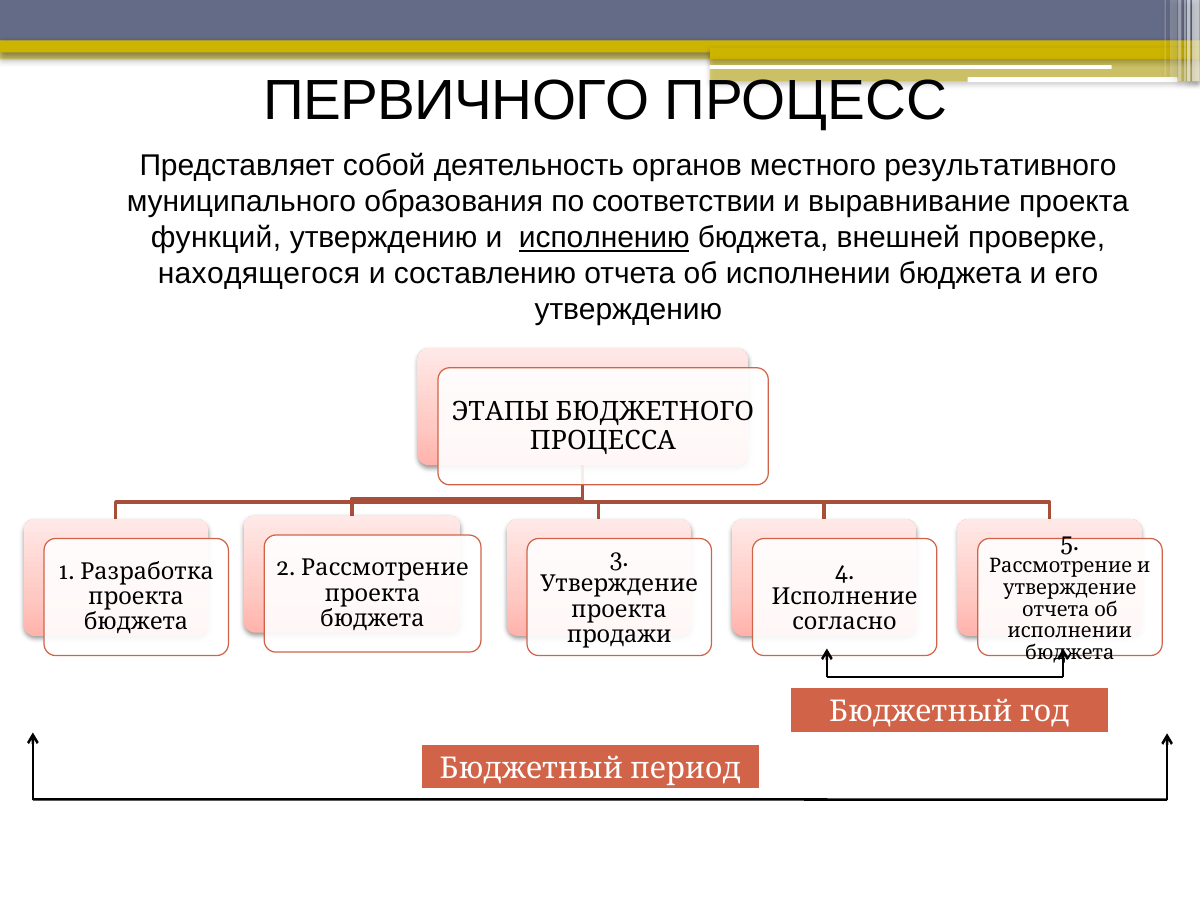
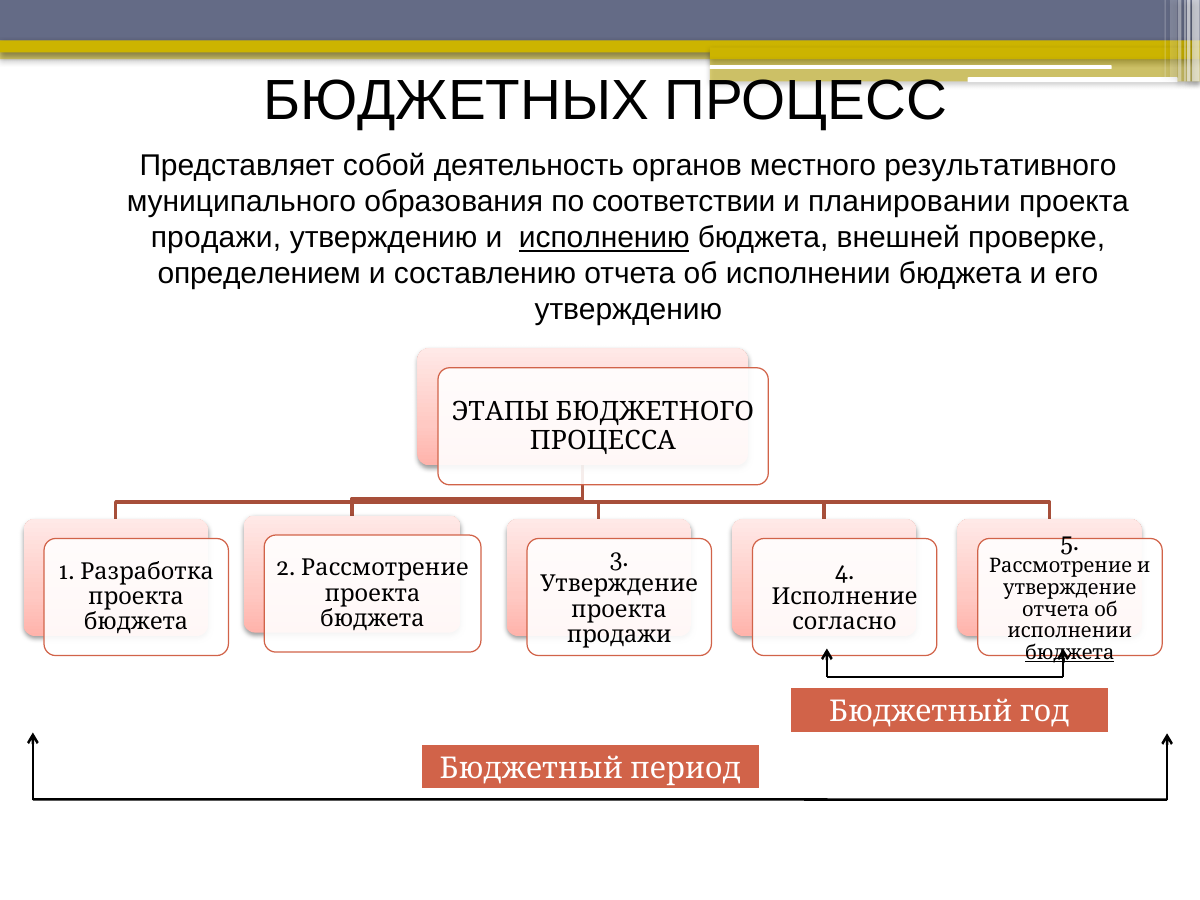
ПЕРВИЧНОГО: ПЕРВИЧНОГО -> БЮДЖЕТНЫХ (456, 101)
выравнивание: выравнивание -> планировании (909, 202)
функций: функций -> продажи (216, 238)
находящегося: находящегося -> определением (259, 274)
бюджета underline: none -> present (1070, 653)
